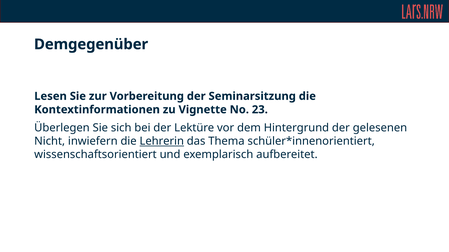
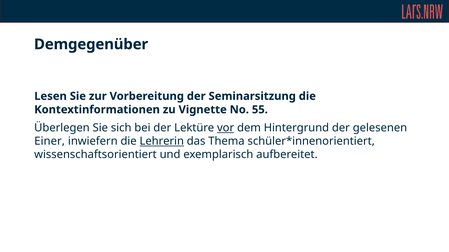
23: 23 -> 55 (260, 110)
vor underline: none -> present (226, 128)
Nicht: Nicht -> Einer (50, 141)
